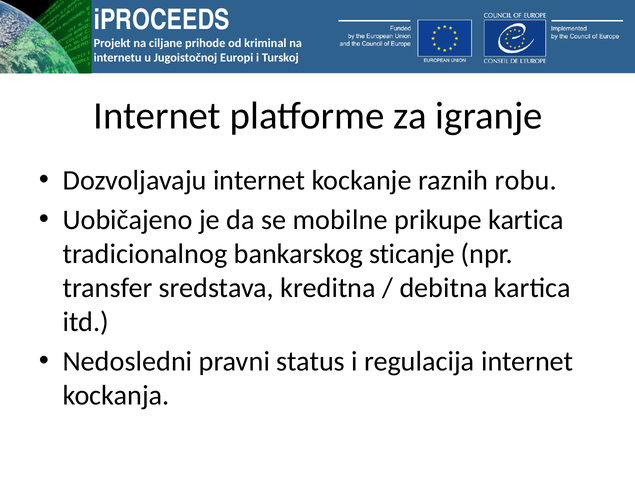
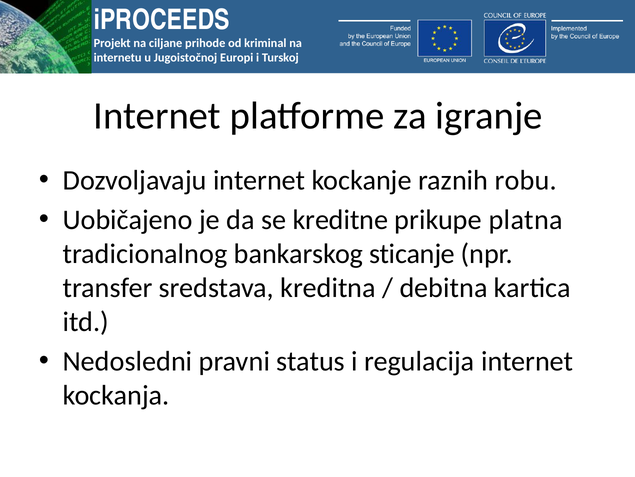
mobilne: mobilne -> kreditne (340, 220)
prikupe kartica: kartica -> platna (526, 220)
